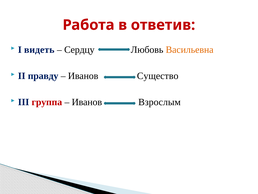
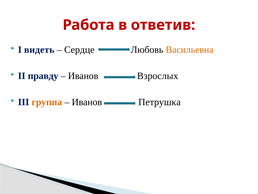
Сердцу: Сердцу -> Сердце (79, 50)
Существо: Существо -> Взрослых (158, 76)
группа colour: red -> orange (47, 102)
Взрослым: Взрослым -> Петрушка (160, 102)
